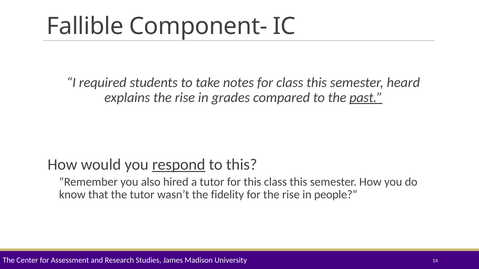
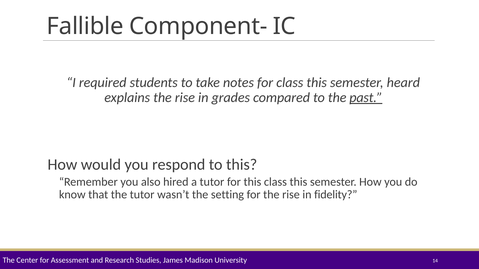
respond underline: present -> none (179, 165)
fidelity: fidelity -> setting (228, 195)
people: people -> fidelity (336, 195)
